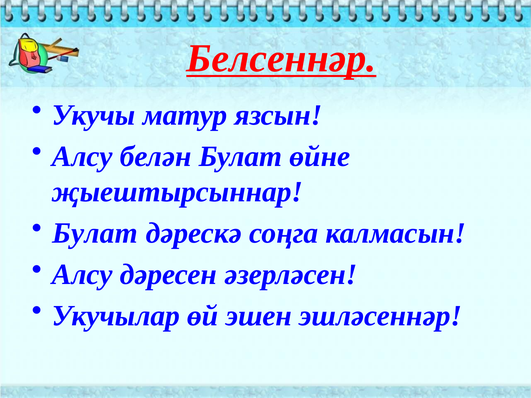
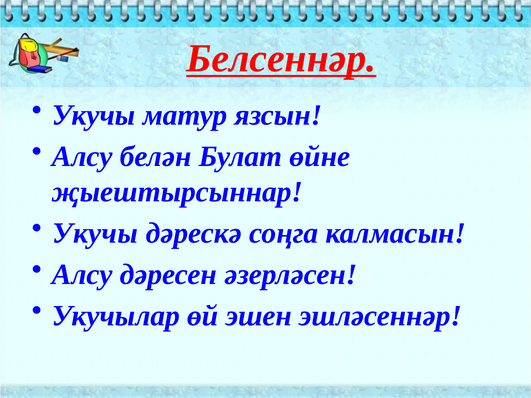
Булат: Булат -> Укучы (95, 233)
